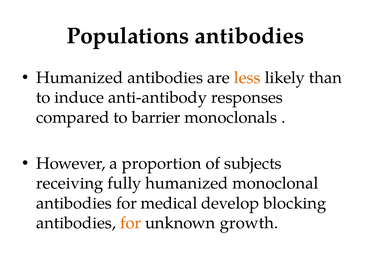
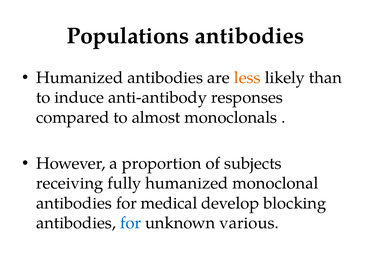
barrier: barrier -> almost (156, 117)
for colour: orange -> blue (131, 223)
growth: growth -> various (249, 223)
